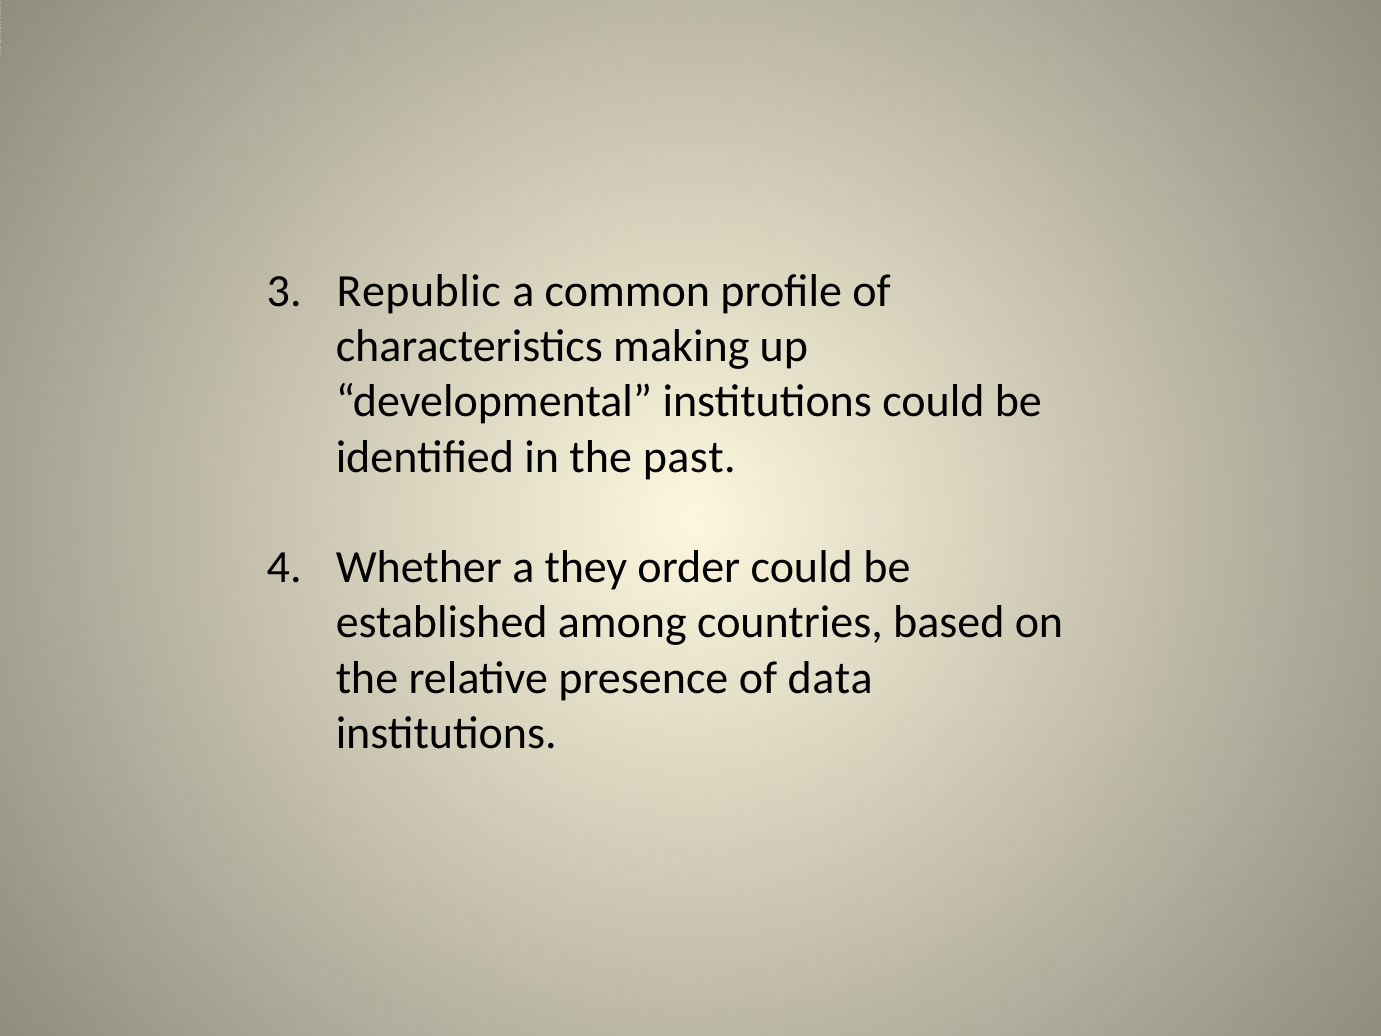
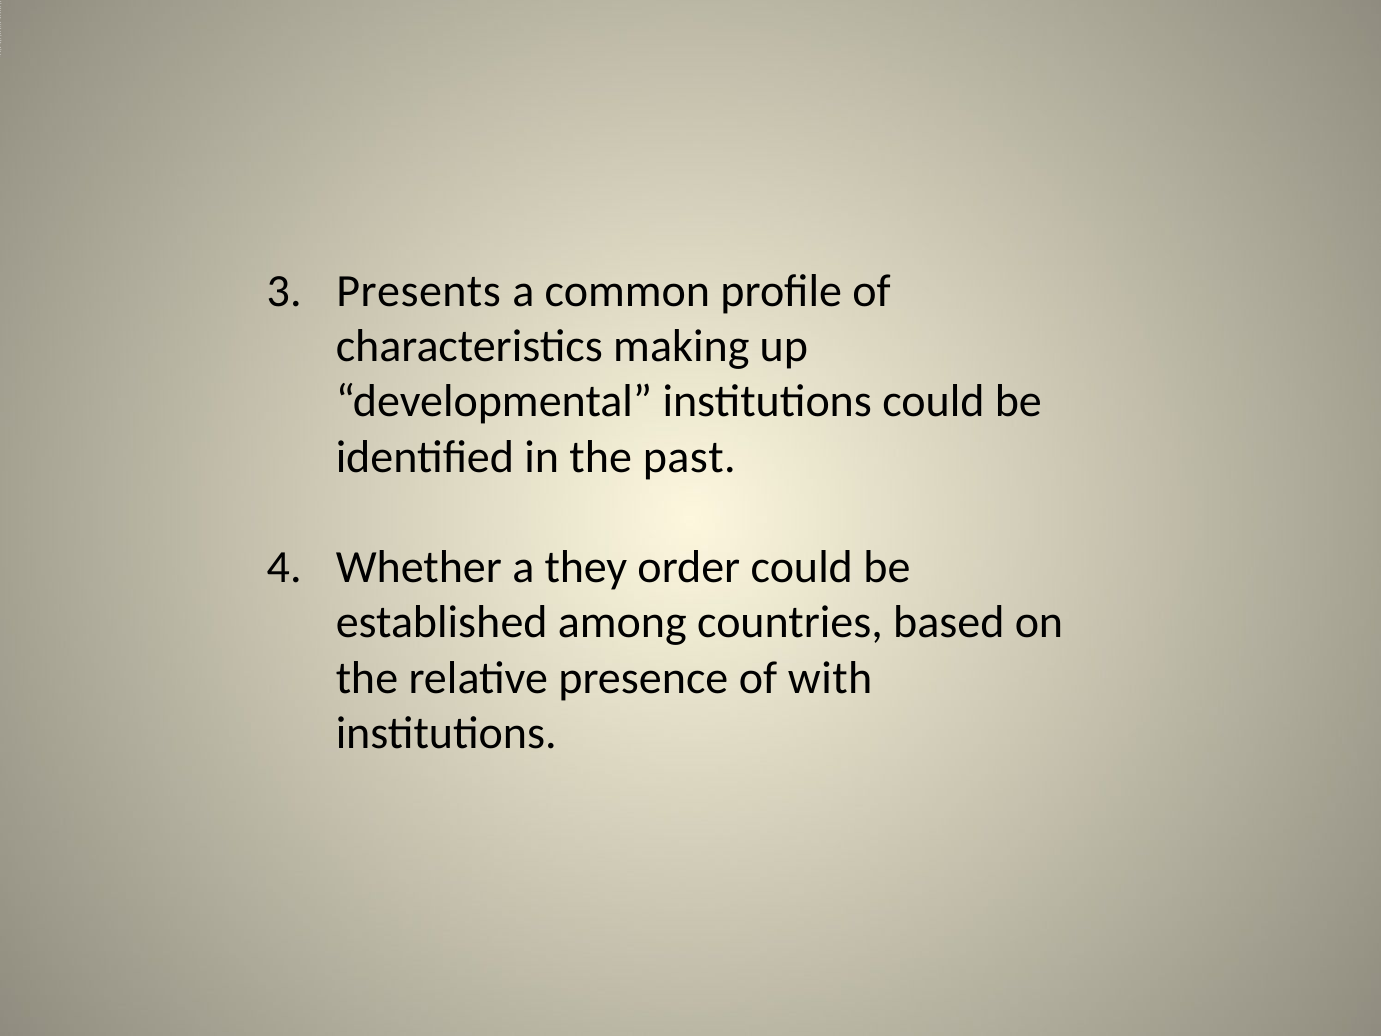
Republic: Republic -> Presents (419, 291)
data: data -> with (830, 678)
